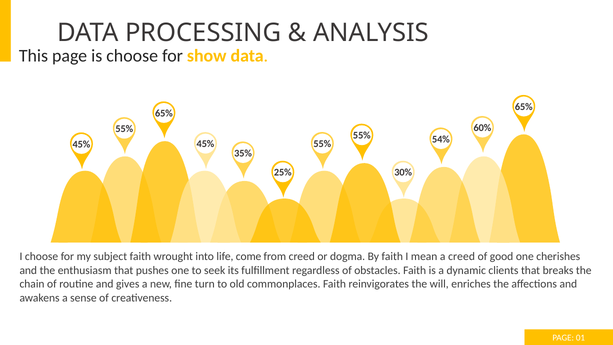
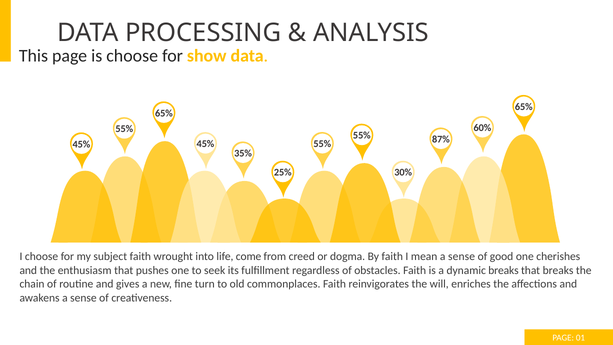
54%: 54% -> 87% (441, 139)
mean a creed: creed -> sense (462, 256)
dynamic clients: clients -> breaks (503, 270)
